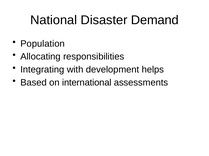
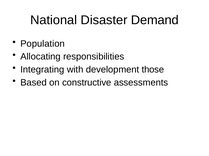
helps: helps -> those (153, 70)
international: international -> constructive (87, 83)
